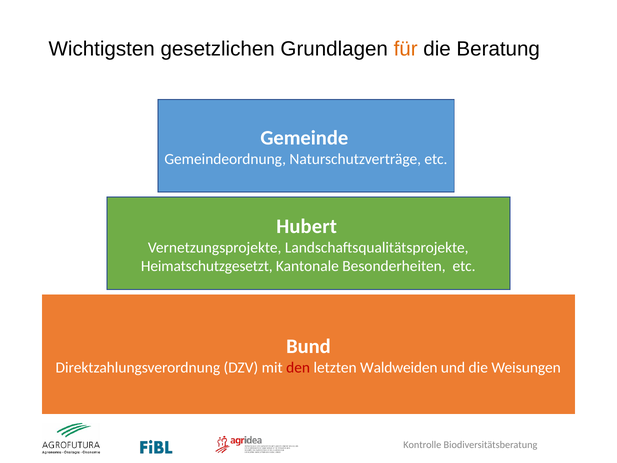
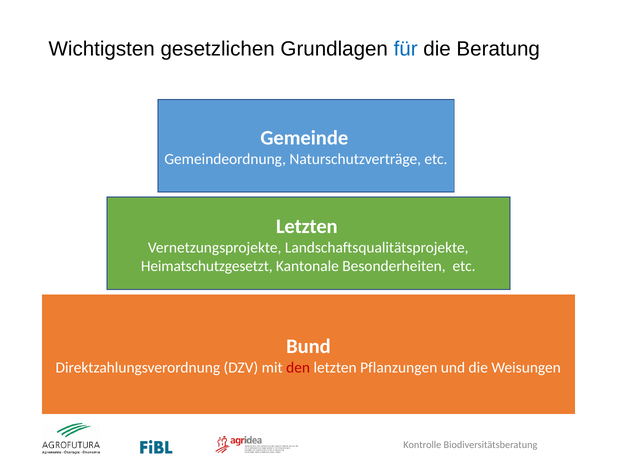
für colour: orange -> blue (406, 49)
Hubert: Hubert -> Letzten (307, 226)
Waldweiden: Waldweiden -> Pflanzungen (399, 367)
